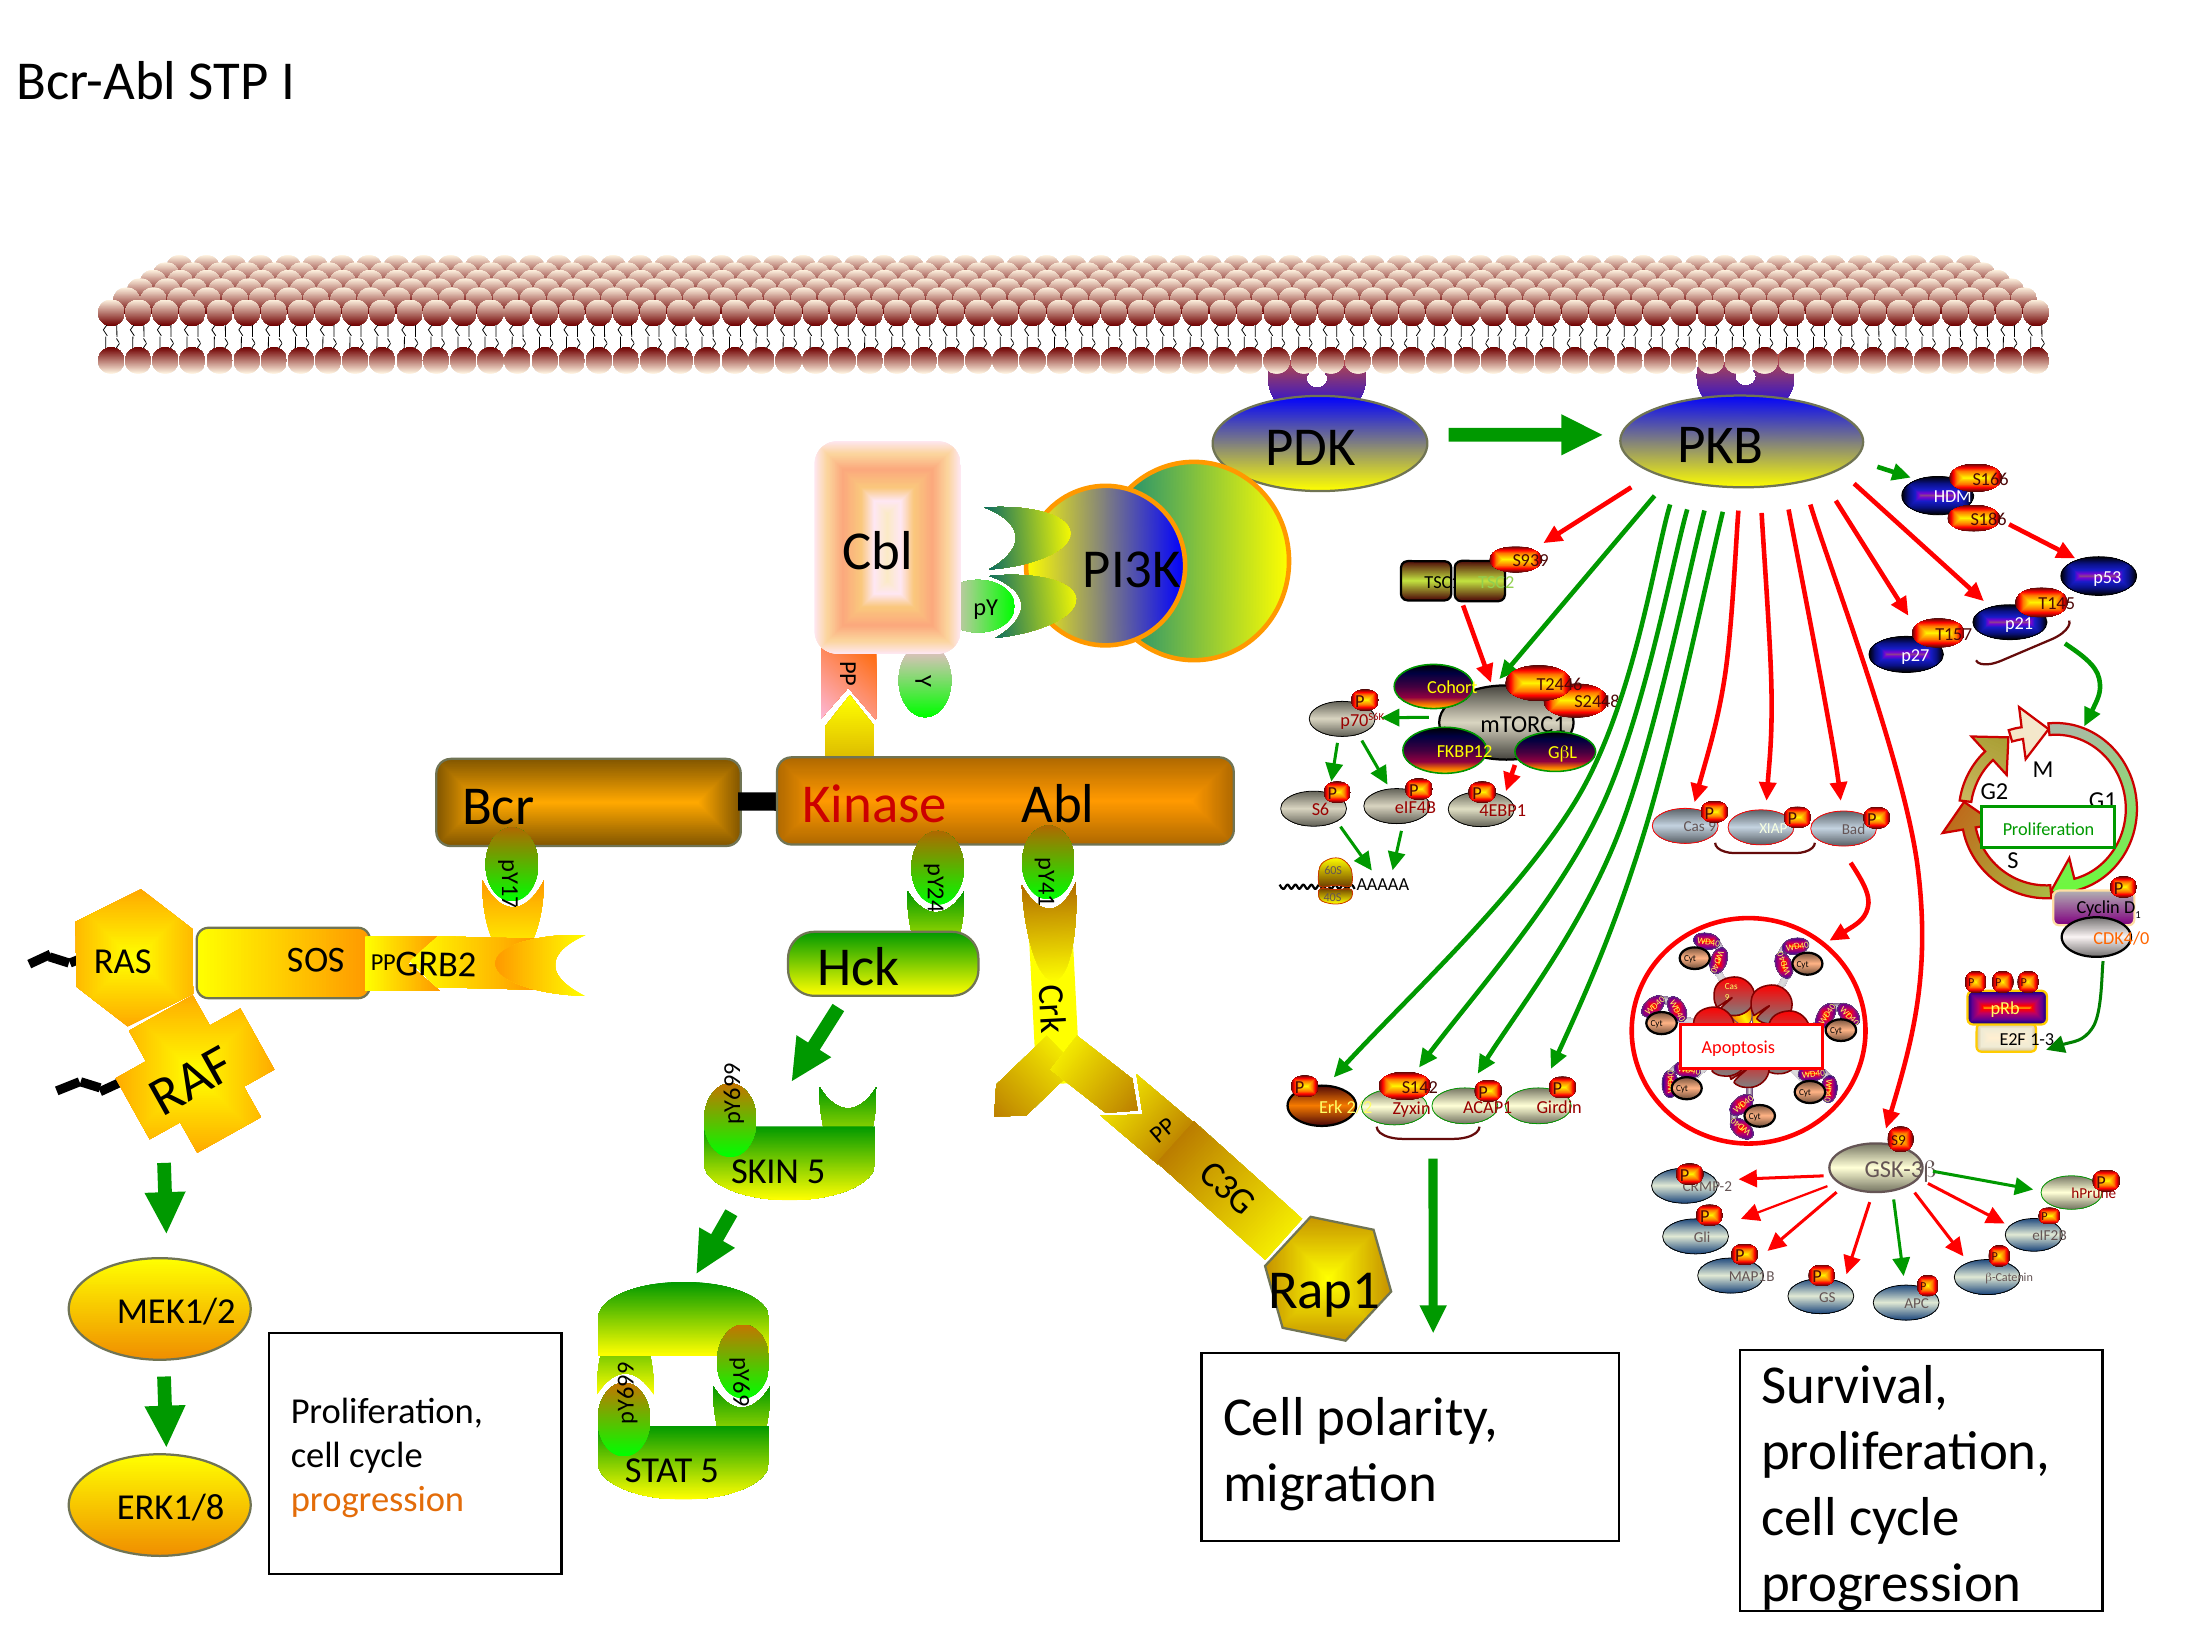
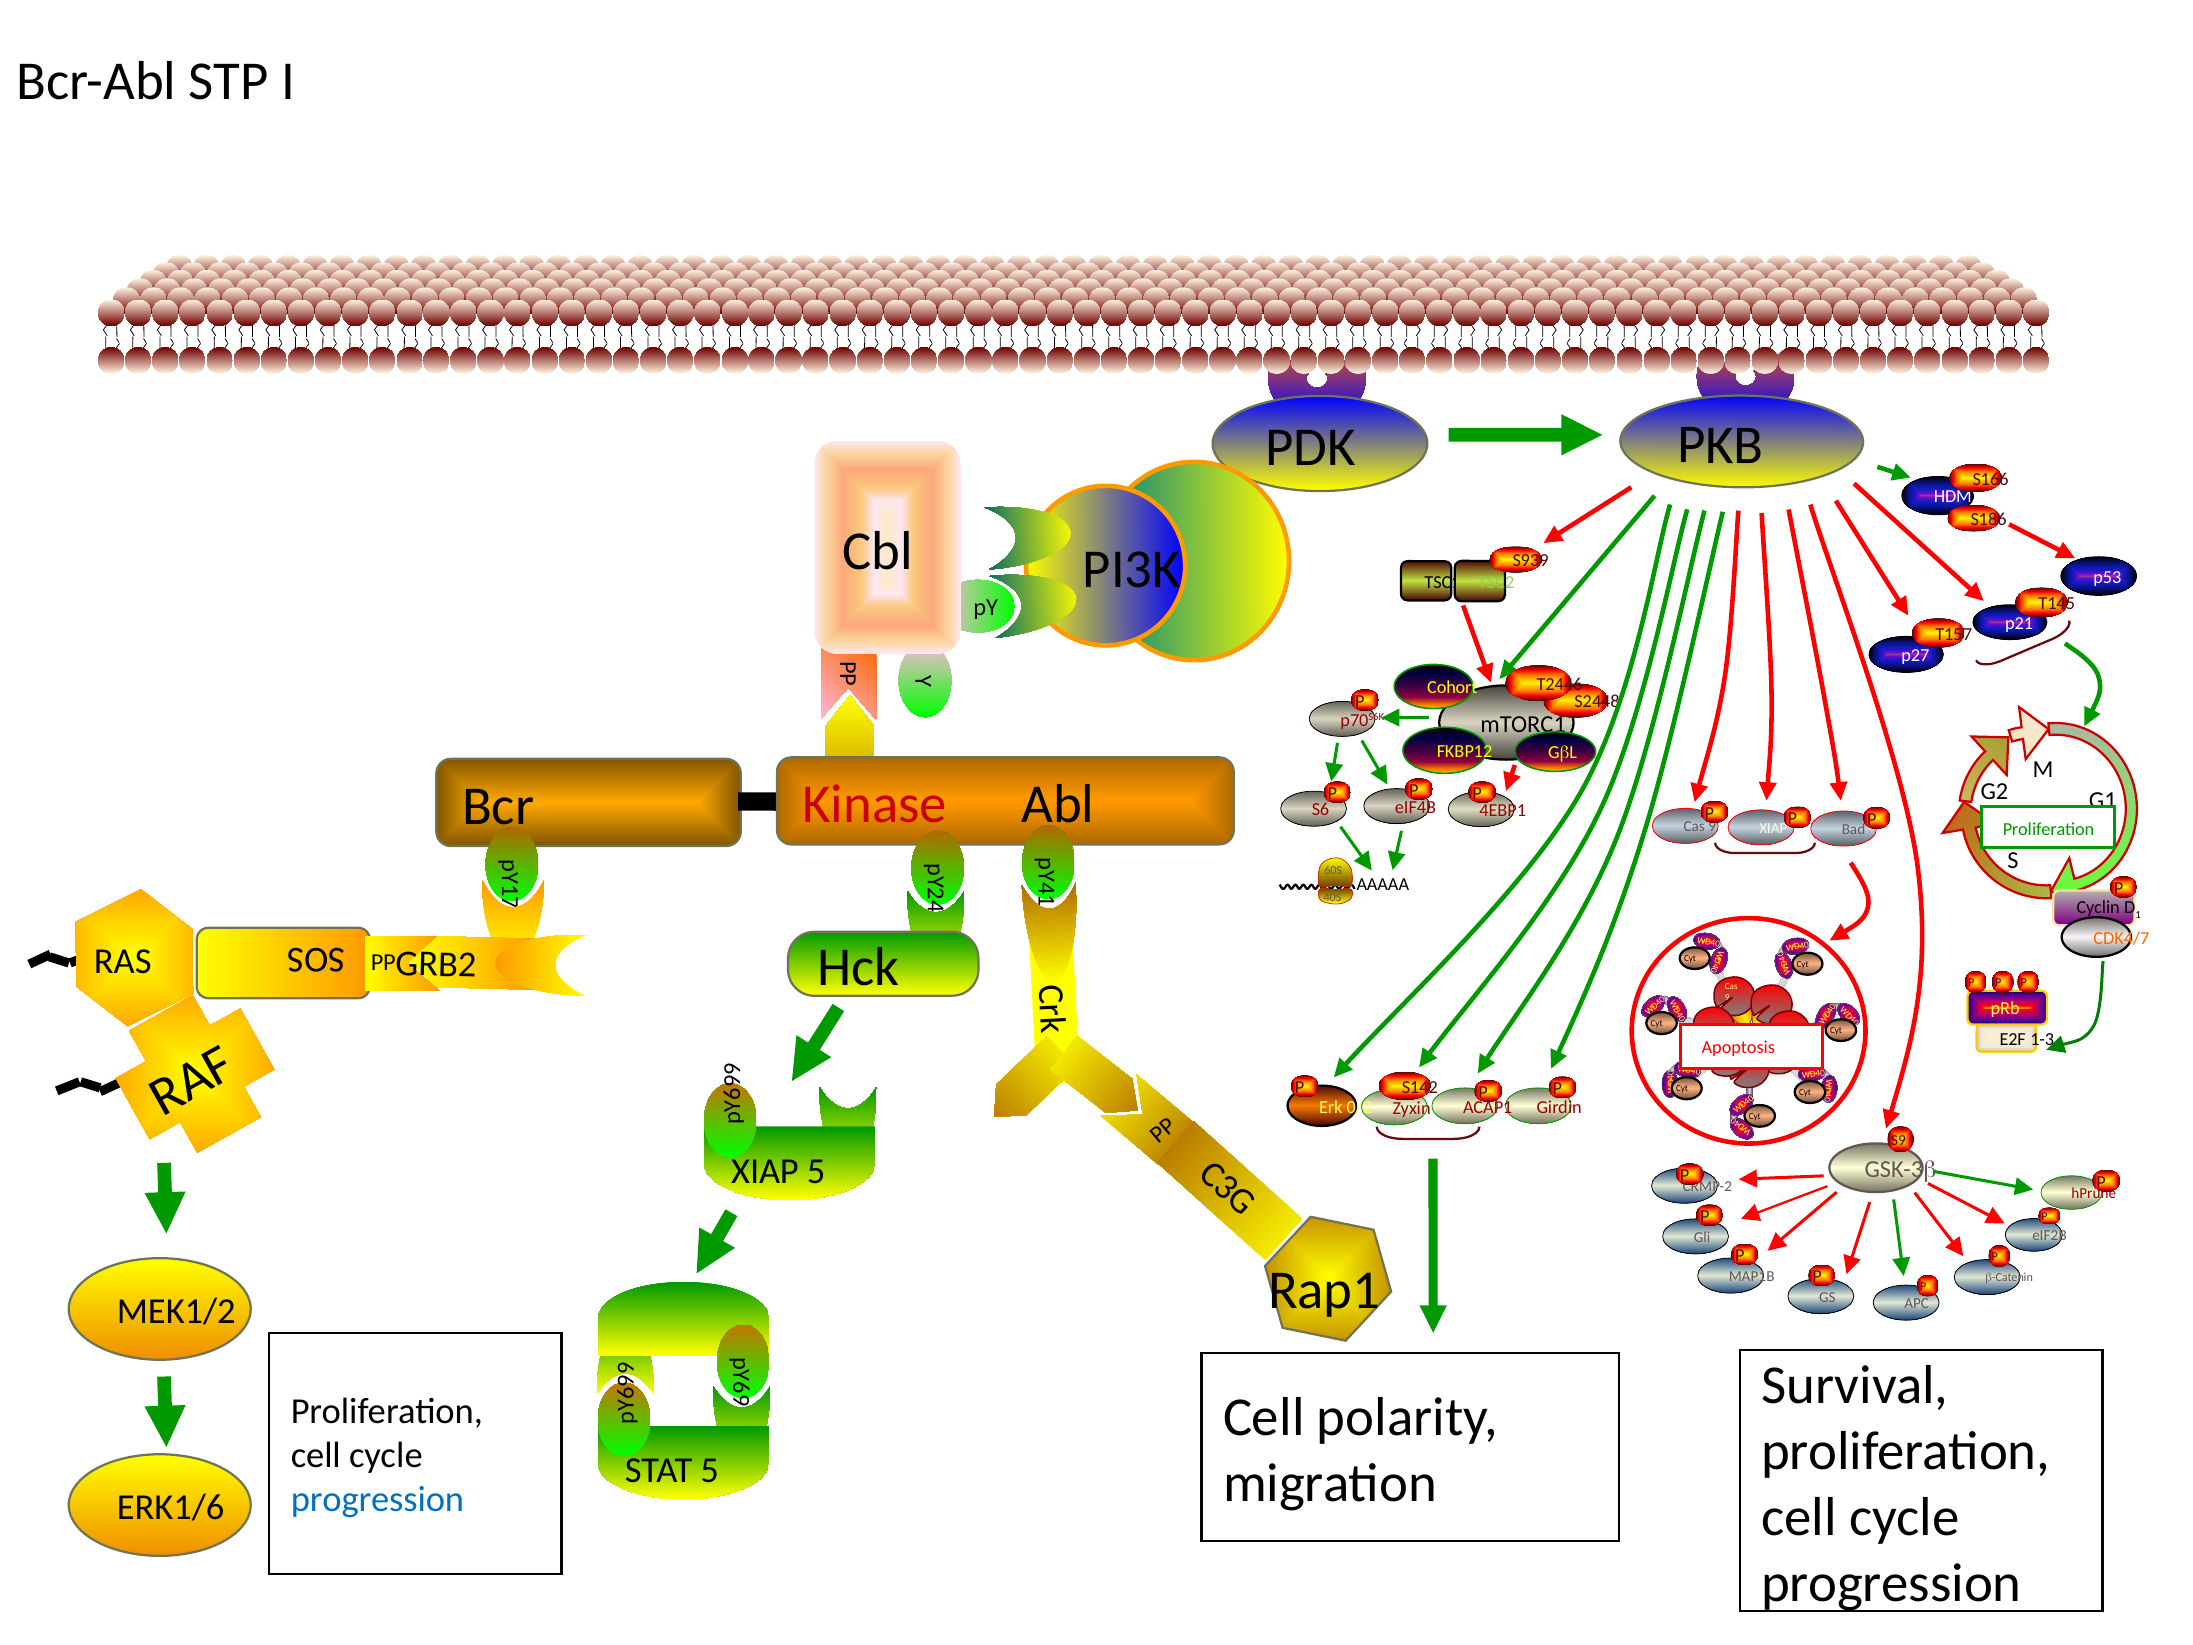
CDK4/0: CDK4/0 -> CDK4/7 (2121, 938)
2/2: 2/2 -> 0/2 (1359, 1107)
SKIN: SKIN -> XIAP (765, 1171)
progression colour: orange -> blue (377, 1499)
ERK1/8: ERK1/8 -> ERK1/6 (171, 1507)
